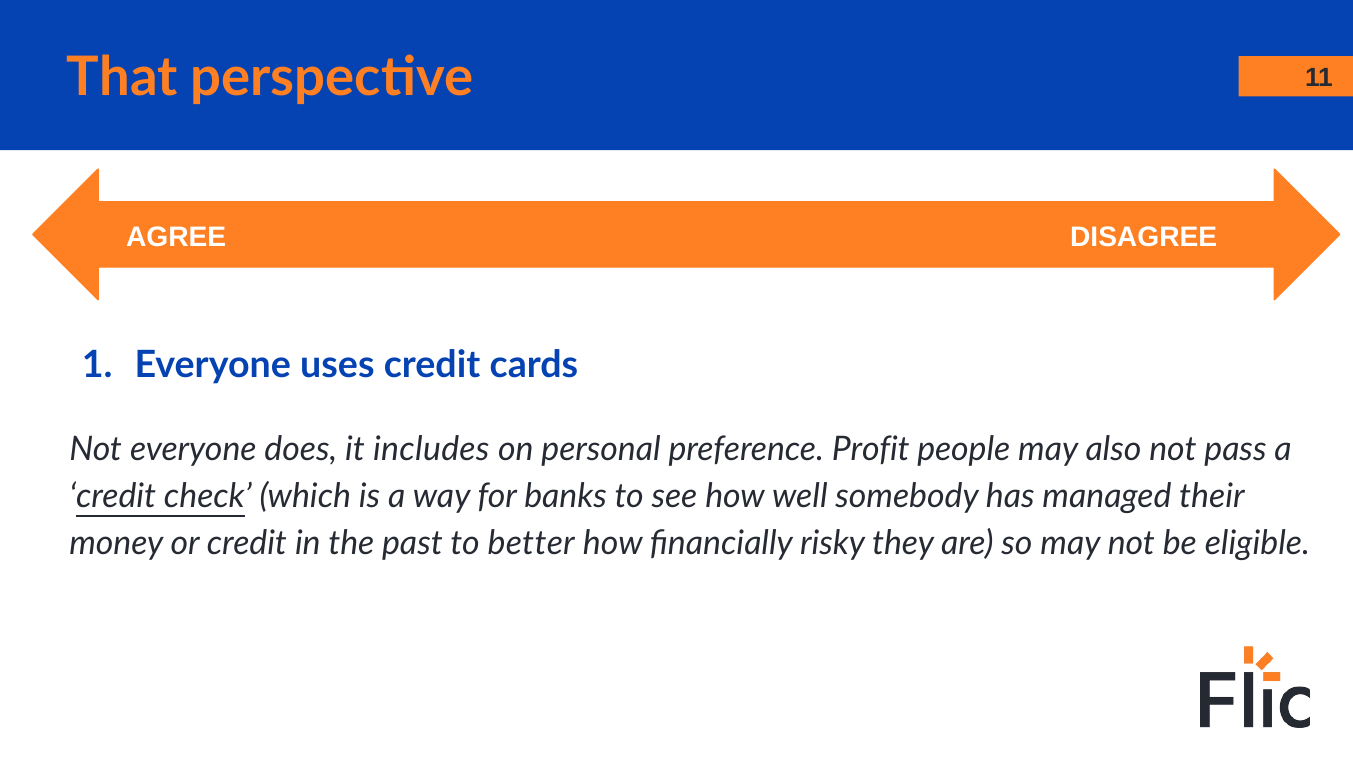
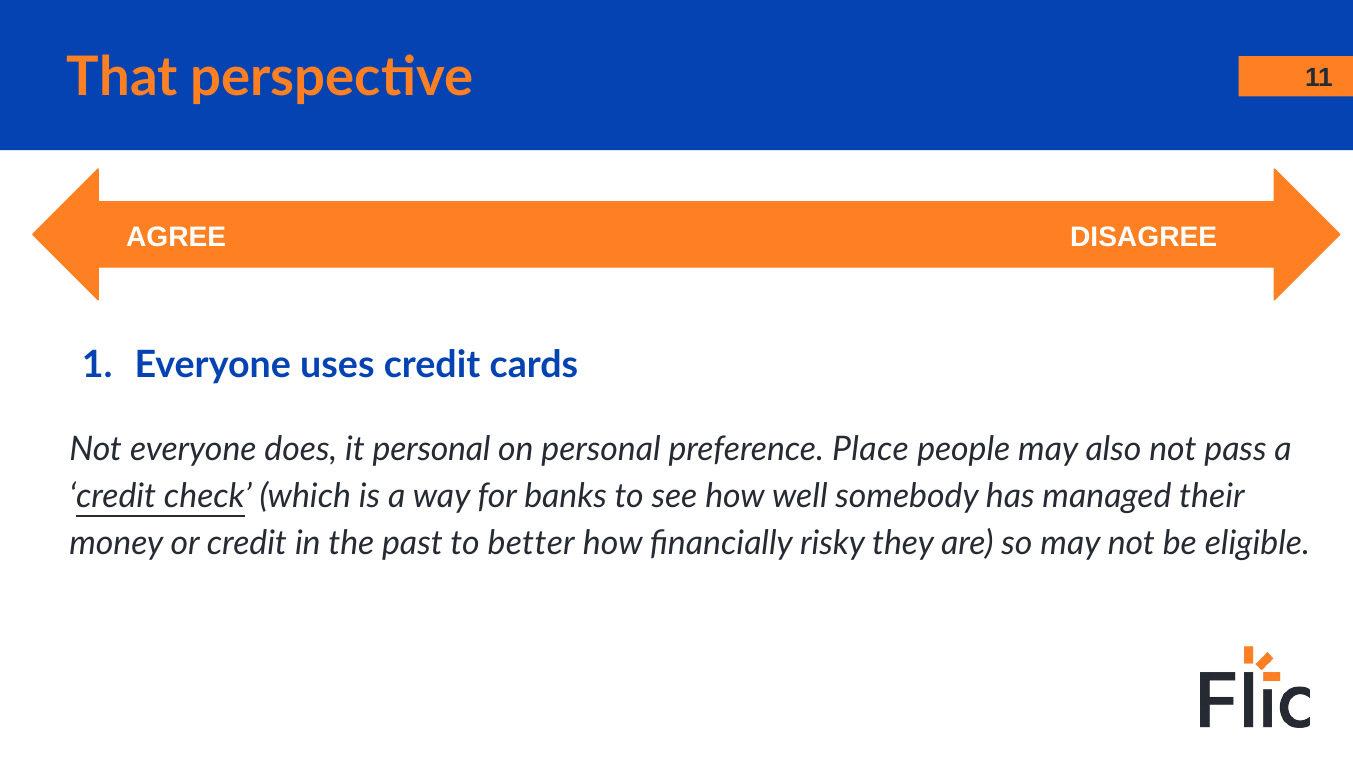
it includes: includes -> personal (432, 450)
Profit: Profit -> Place (870, 450)
